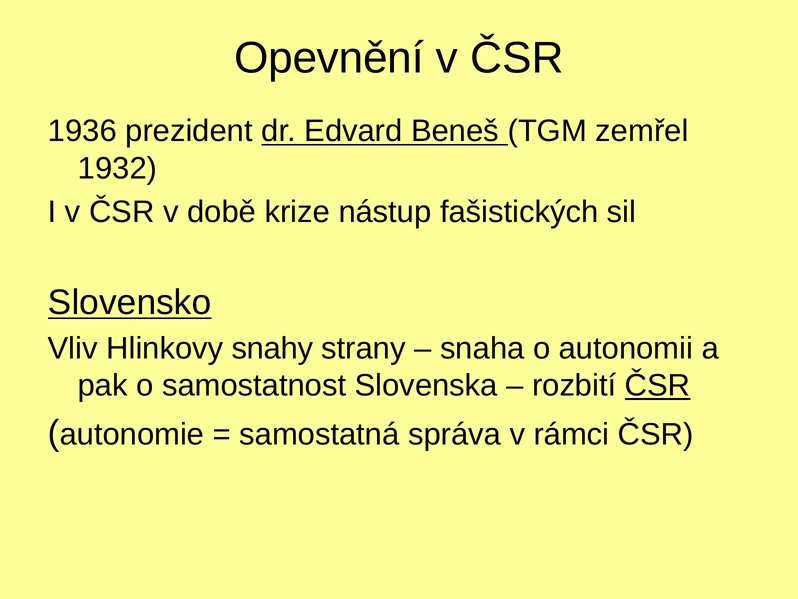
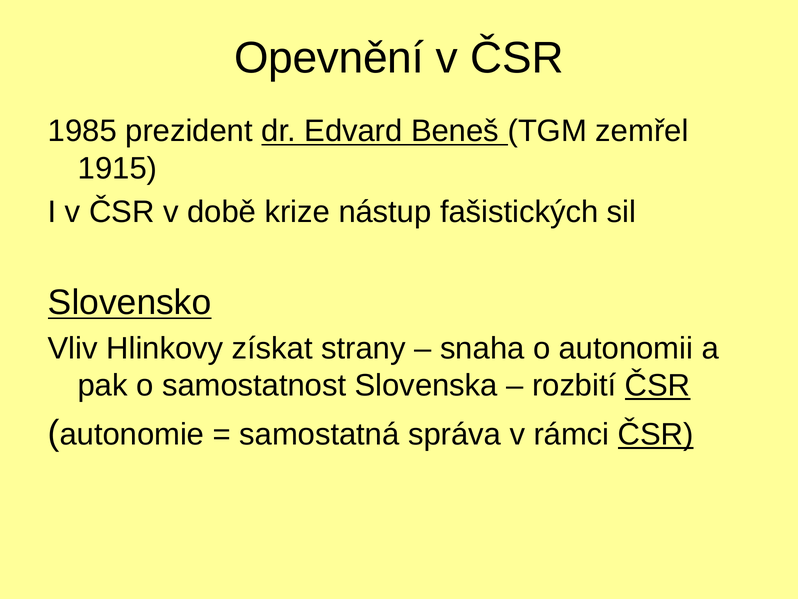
1936: 1936 -> 1985 (82, 131)
1932: 1932 -> 1915 (117, 168)
snahy: snahy -> získat (272, 348)
ČSR underline: none -> present (656, 434)
